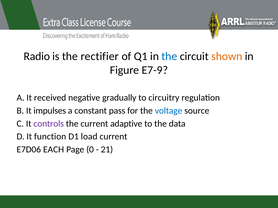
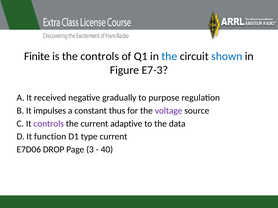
Radio: Radio -> Finite (37, 56)
the rectifier: rectifier -> controls (100, 56)
shown colour: orange -> blue (227, 56)
E7-9: E7-9 -> E7-3 (155, 70)
circuitry: circuitry -> purpose (164, 98)
pass: pass -> thus (117, 111)
voltage colour: blue -> purple (169, 111)
load: load -> type (89, 137)
EACH: EACH -> DROP (54, 150)
0: 0 -> 3 (90, 150)
21: 21 -> 40 (107, 150)
